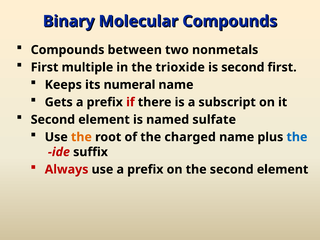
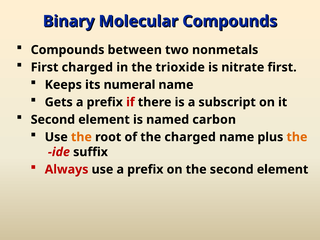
First multiple: multiple -> charged (87, 67)
is second: second -> nitrate (243, 67)
sulfate: sulfate -> carbon (214, 120)
the colour: blue -> orange (297, 137)
